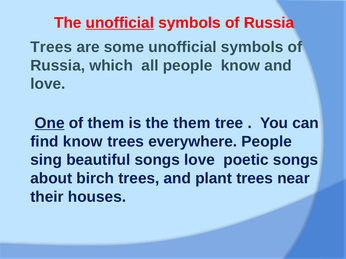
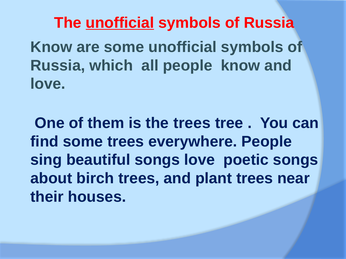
Trees: Trees -> Know (51, 47)
One underline: present -> none (50, 123)
the them: them -> trees (192, 123)
find know: know -> some (83, 142)
